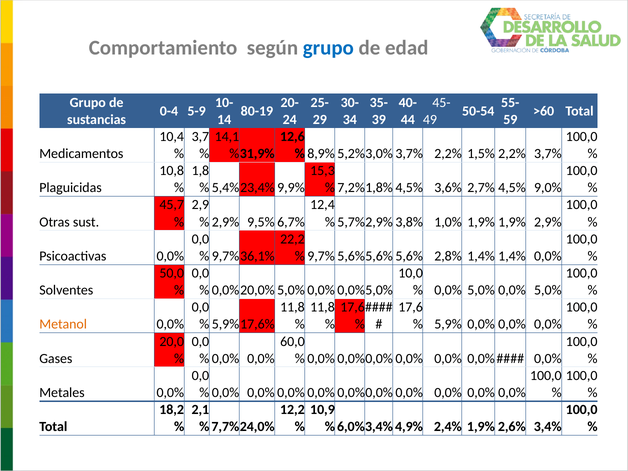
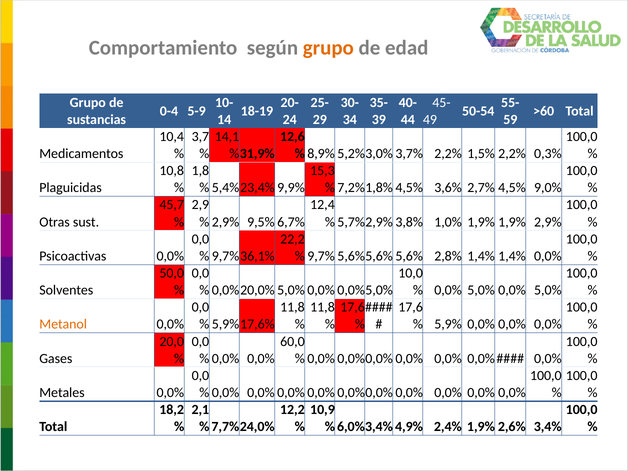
grupo colour: blue -> orange (328, 48)
80-19: 80-19 -> 18-19 (257, 111)
3,7%: 3,7% -> 0,3% (548, 154)
